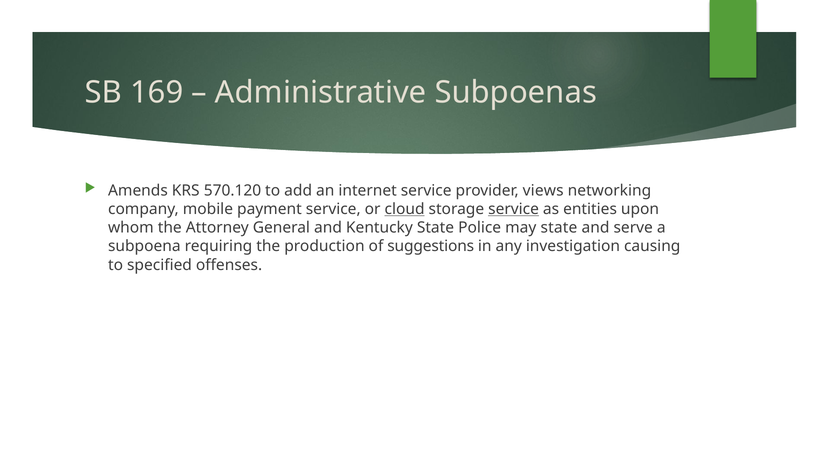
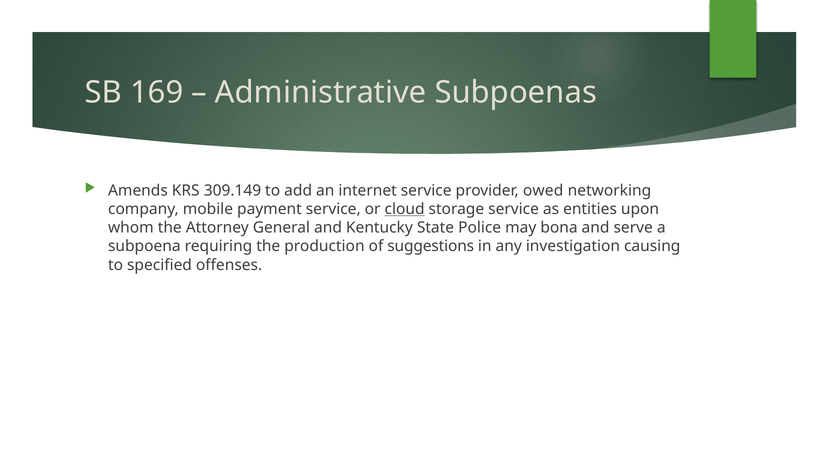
570.120: 570.120 -> 309.149 (232, 191)
views: views -> owed (543, 191)
service underline: present -> none (514, 209)
may state: state -> bona (559, 228)
